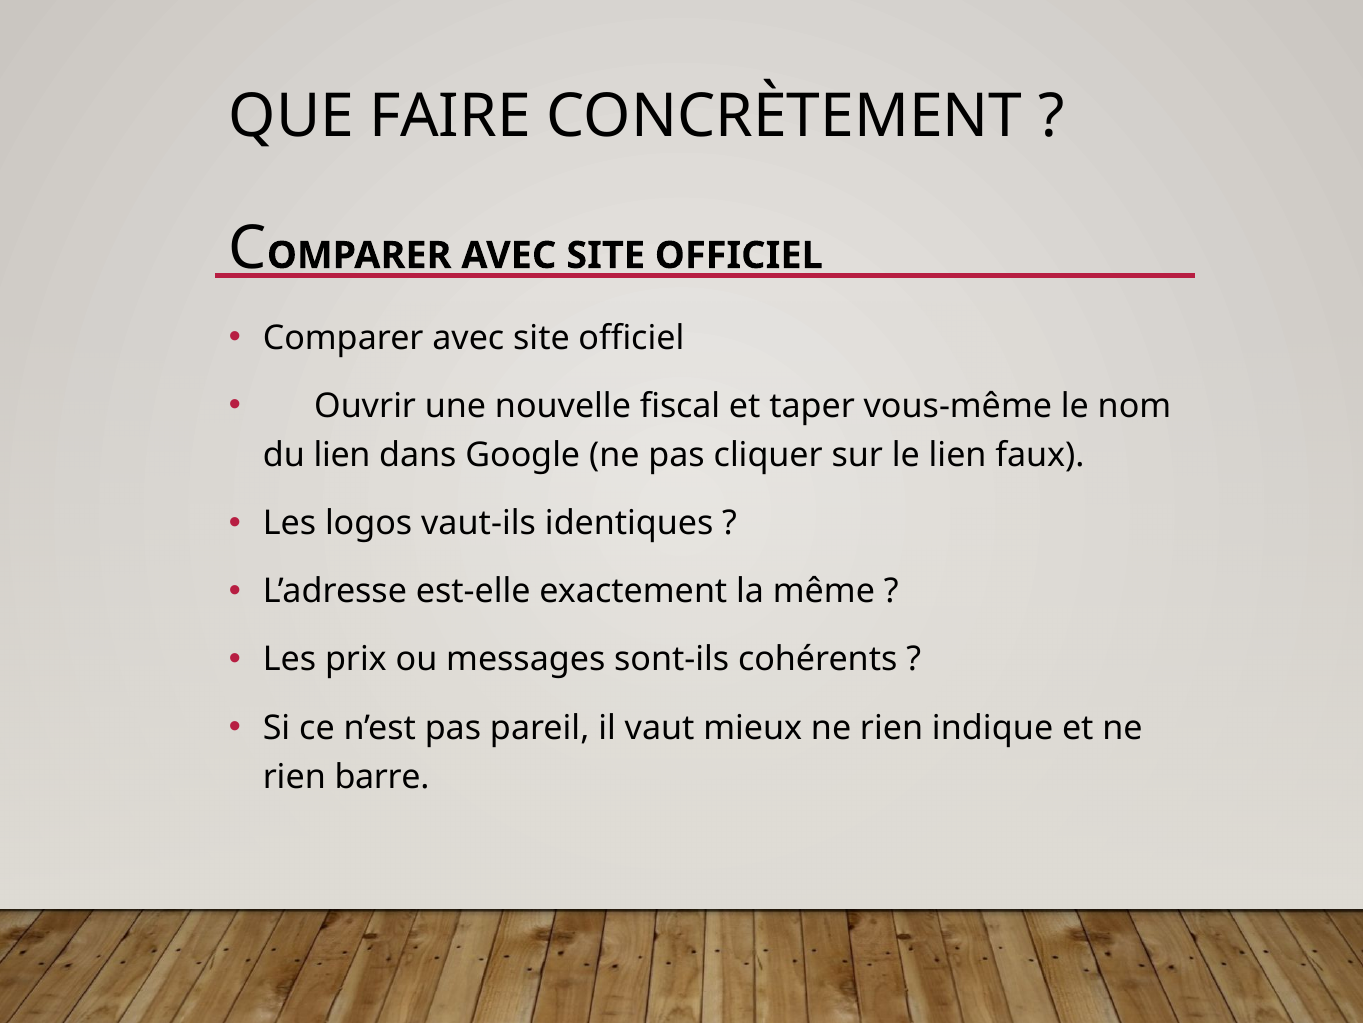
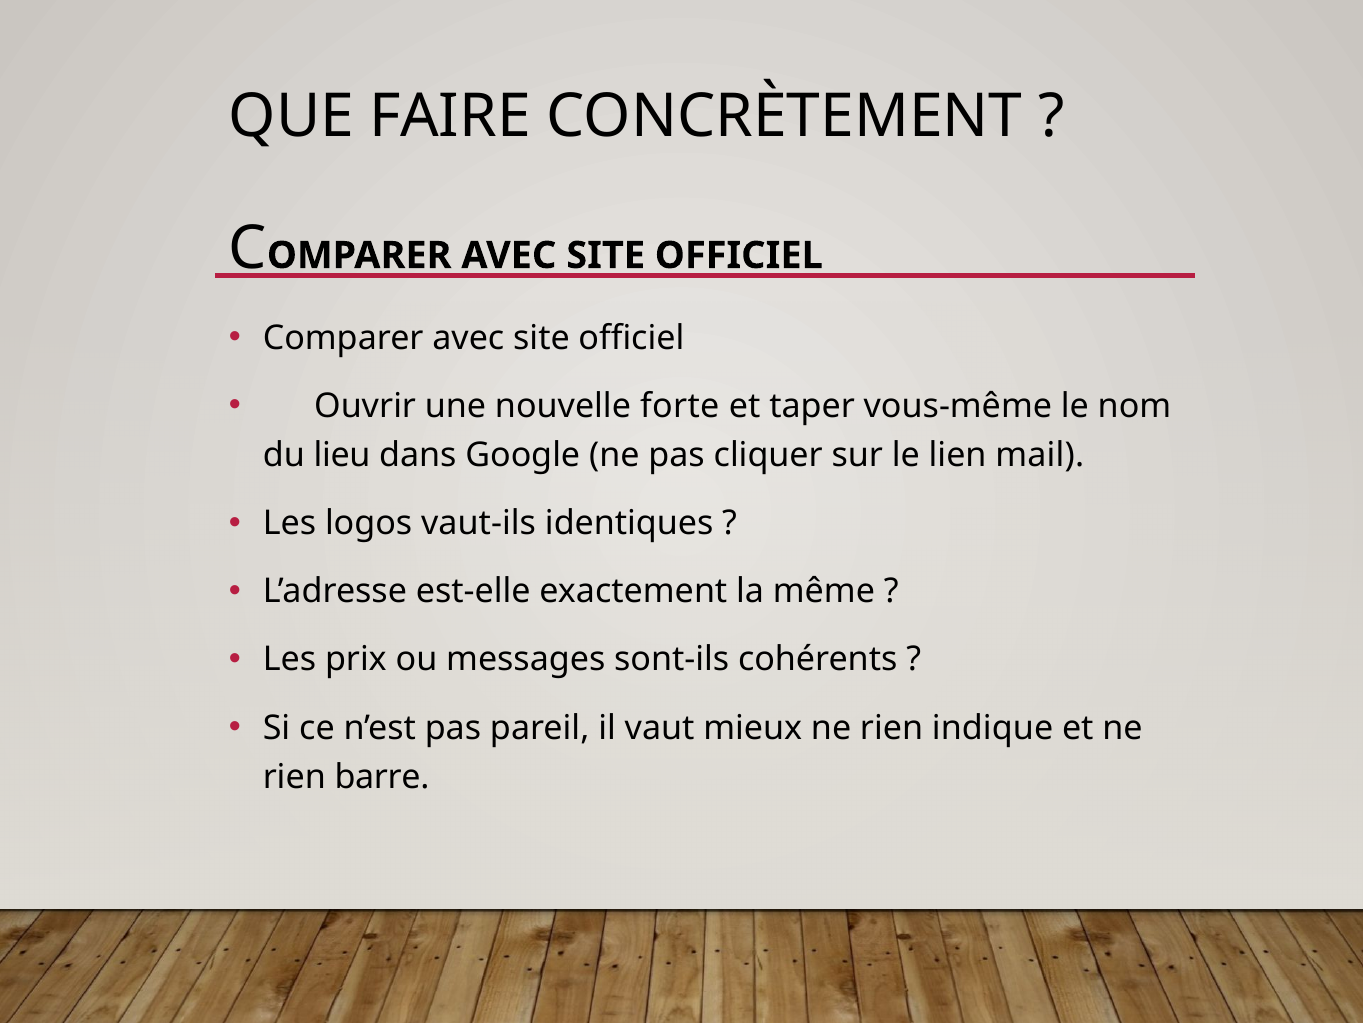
fiscal: fiscal -> forte (680, 406)
du lien: lien -> lieu (342, 455)
faux: faux -> mail (1040, 455)
